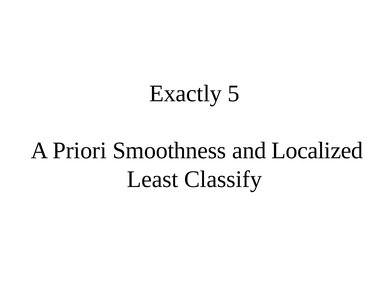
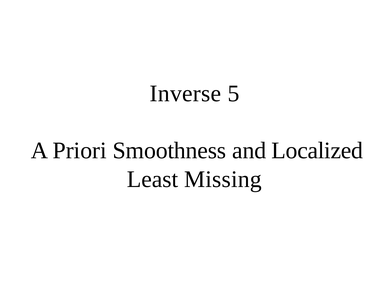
Exactly: Exactly -> Inverse (185, 93)
Classify: Classify -> Missing (223, 179)
